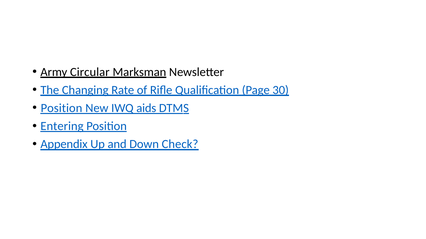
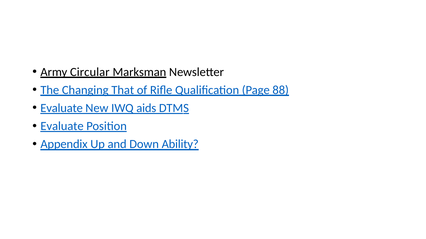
Rate: Rate -> That (123, 90)
30: 30 -> 88 (281, 90)
Position: Position -> Evaluate (62, 108)
Entering: Entering -> Evaluate (62, 127)
Check: Check -> Ability (180, 145)
